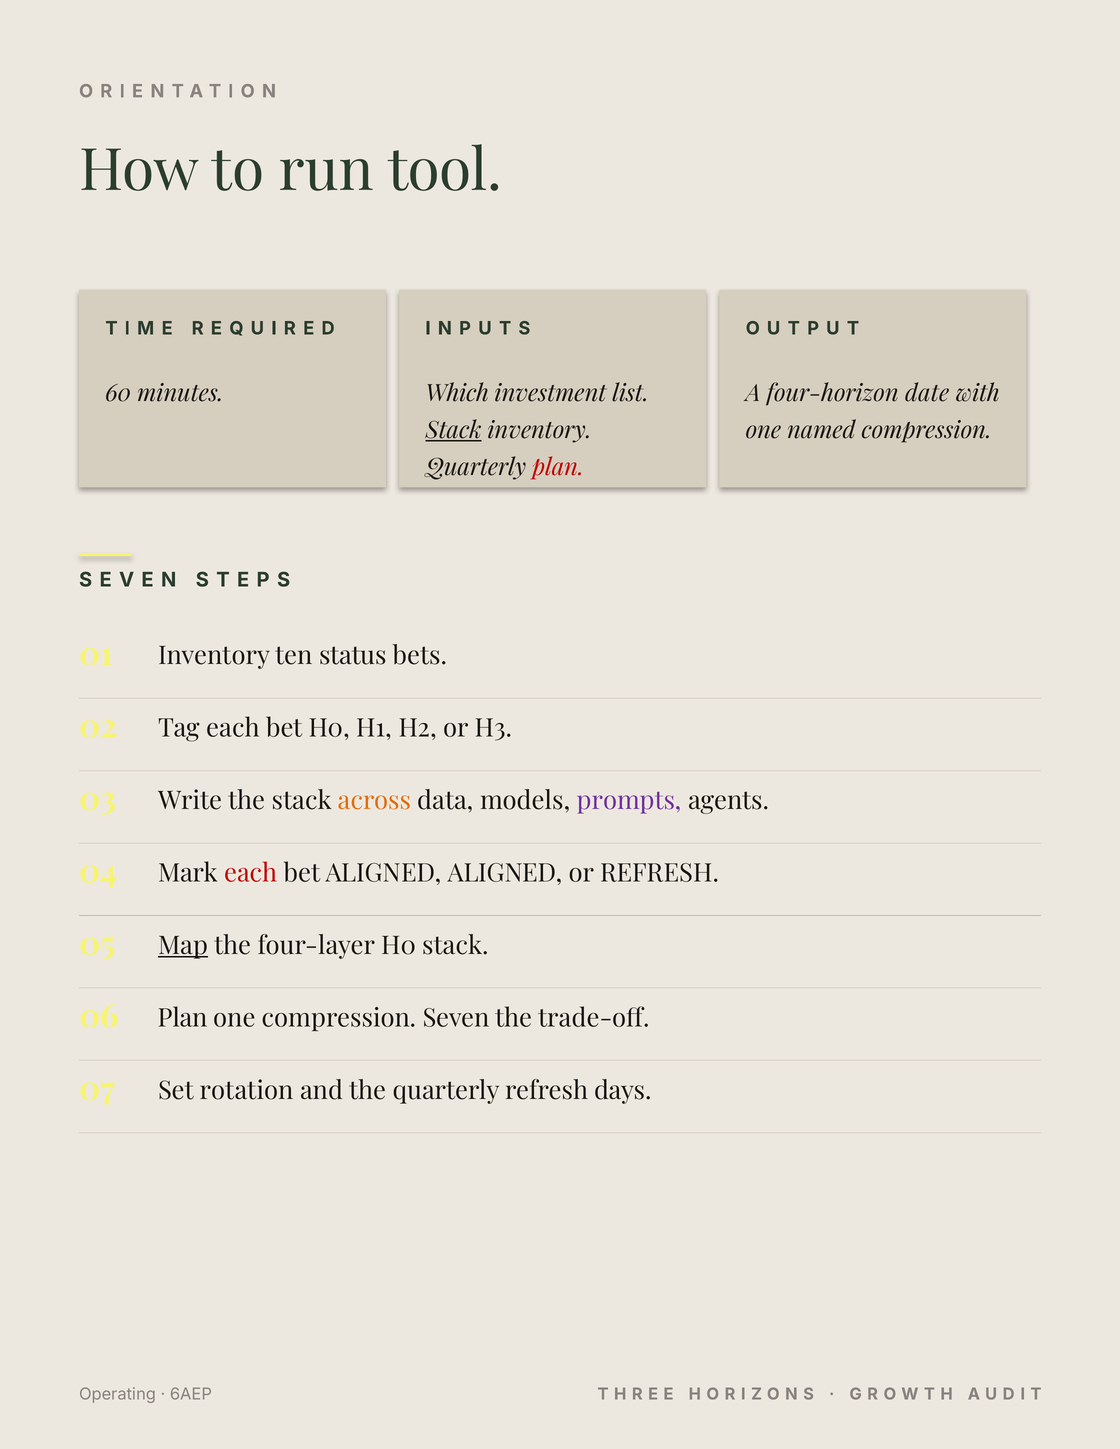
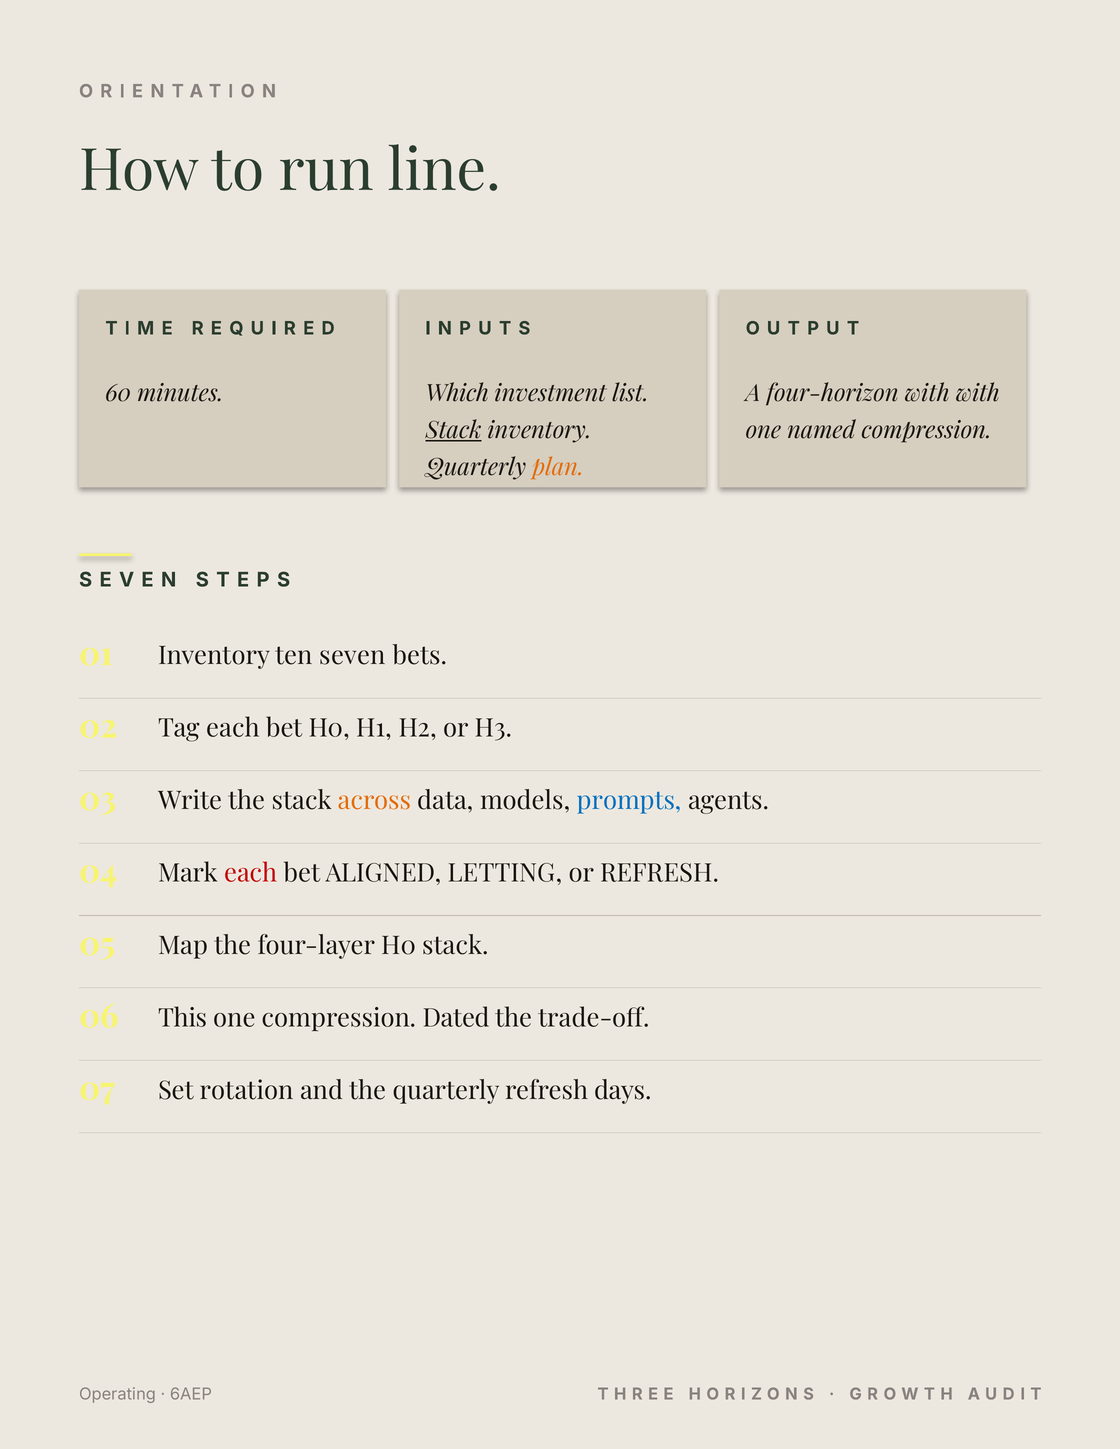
tool: tool -> line (445, 171)
four-horizon date: date -> with (927, 393)
plan colour: red -> orange (558, 468)
status: status -> seven (353, 656)
prompts colour: purple -> blue (629, 801)
ALIGNED ALIGNED: ALIGNED -> LETTING (505, 874)
Map underline: present -> none (183, 946)
06 Plan: Plan -> This (183, 1019)
Seven: Seven -> Dated (456, 1019)
